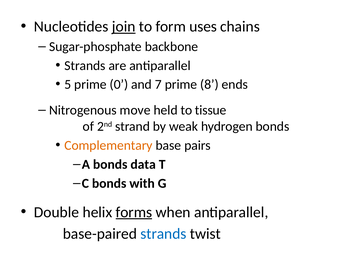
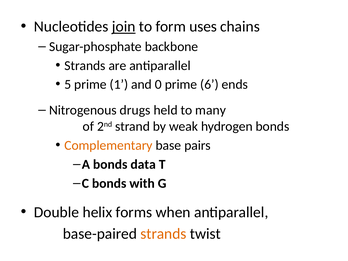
0: 0 -> 1 (119, 85)
7: 7 -> 0 (158, 85)
8: 8 -> 6 (209, 85)
move: move -> drugs (135, 110)
tissue: tissue -> many (211, 110)
forms underline: present -> none (134, 212)
strands colour: blue -> orange (163, 234)
